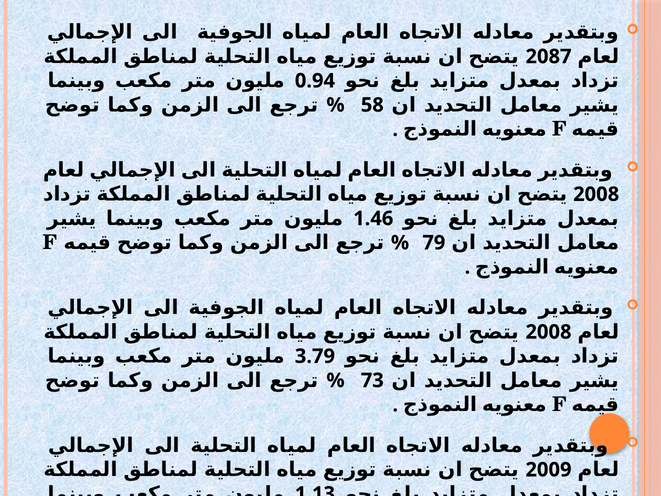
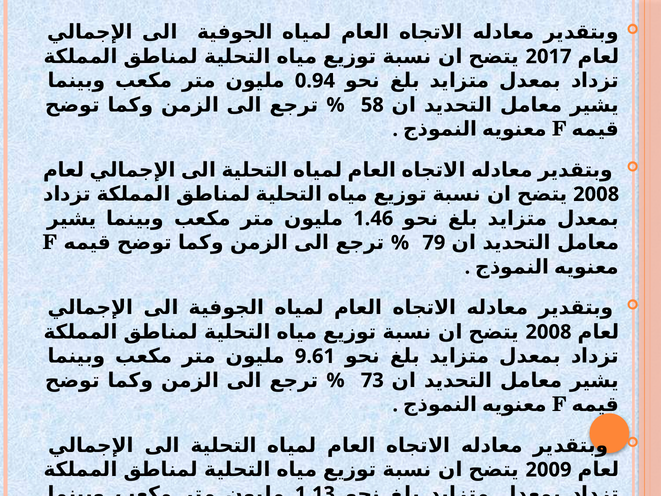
2087: 2087 -> 2017 (549, 56)
3.79: 3.79 -> 9.61 (315, 356)
